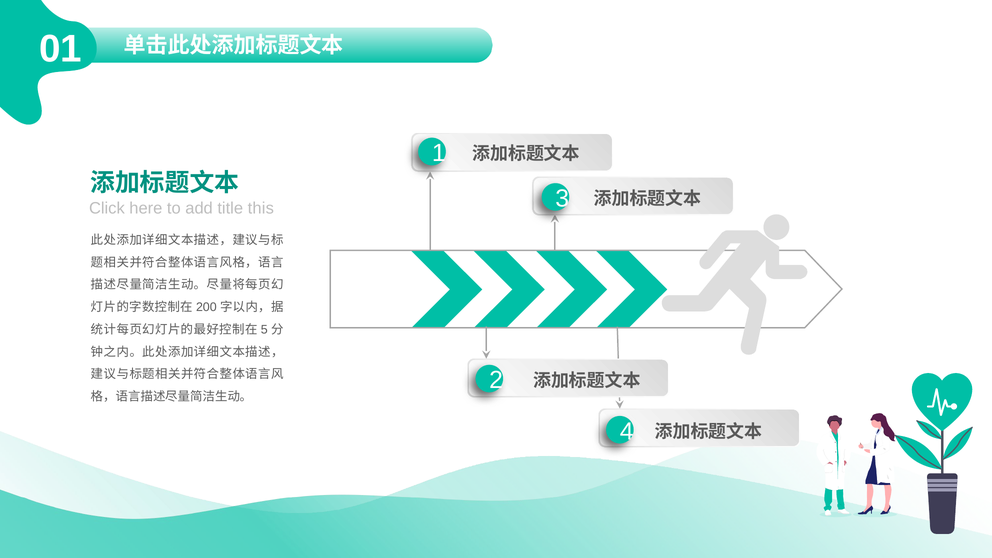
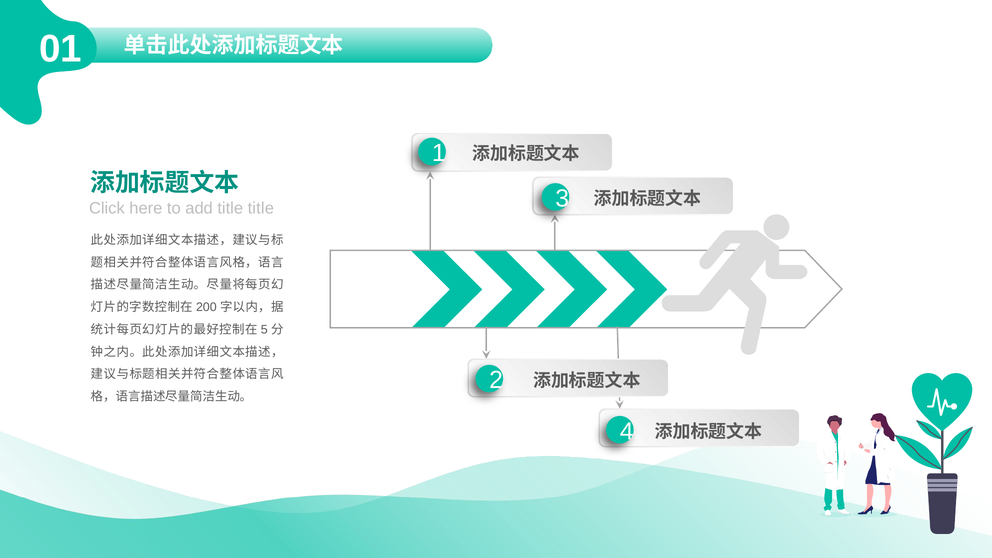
title this: this -> title (261, 208)
